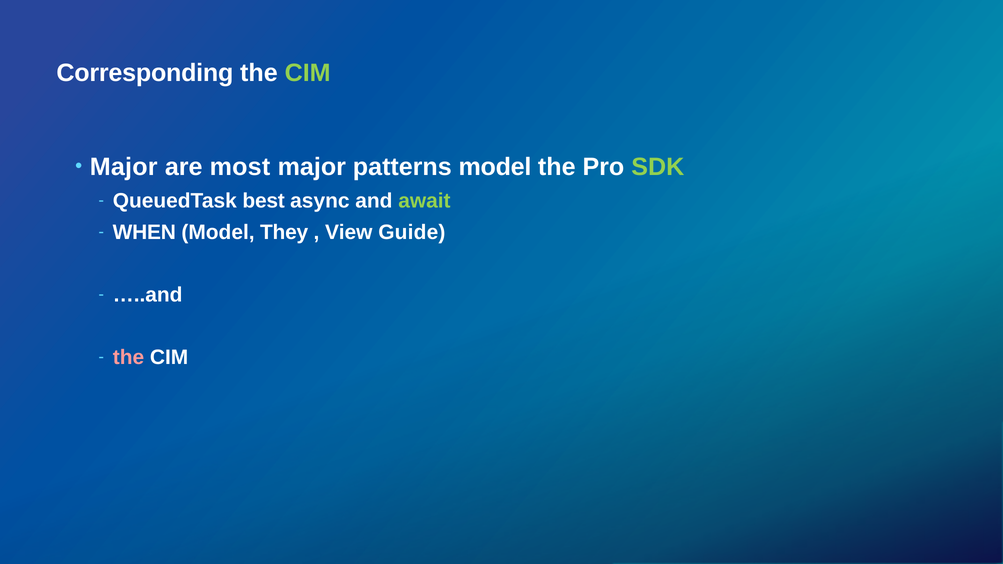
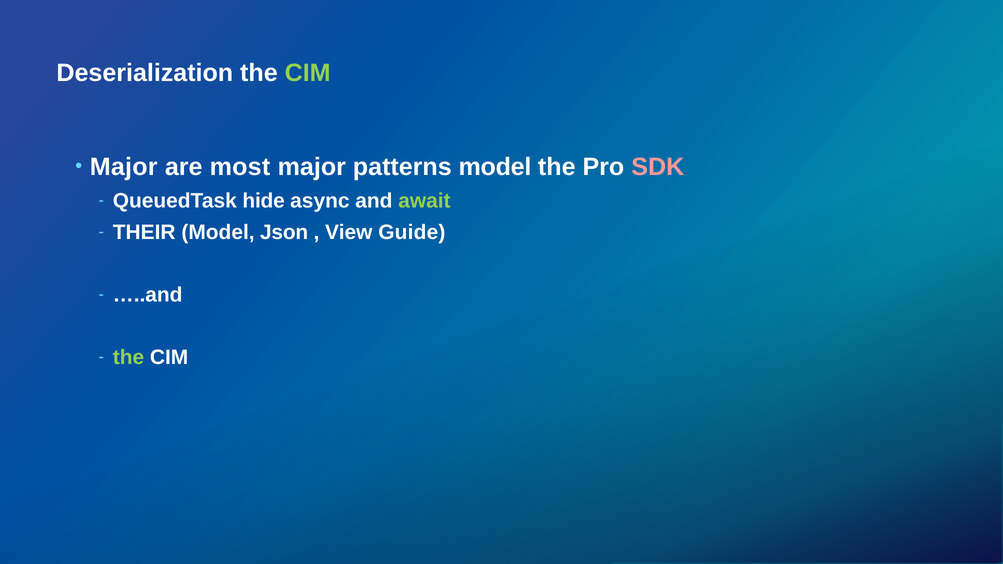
Corresponding: Corresponding -> Deserialization (145, 73)
SDK colour: light green -> pink (658, 167)
best: best -> hide (264, 201)
WHEN: WHEN -> THEIR (144, 232)
They: They -> Json (284, 232)
the colour: pink -> light green (128, 358)
